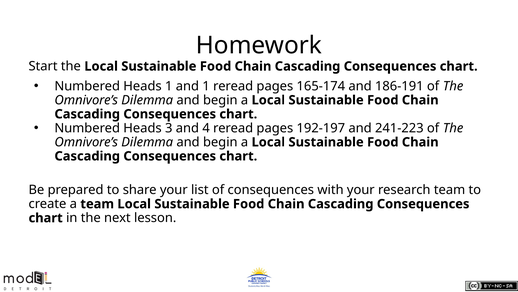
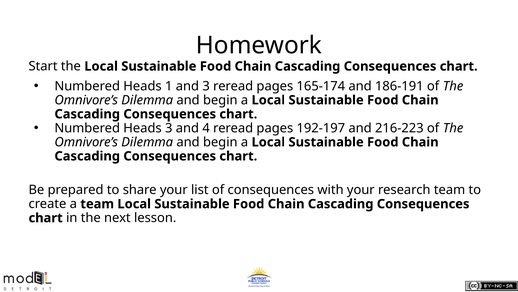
and 1: 1 -> 3 (206, 86)
241-223: 241-223 -> 216-223 (399, 128)
